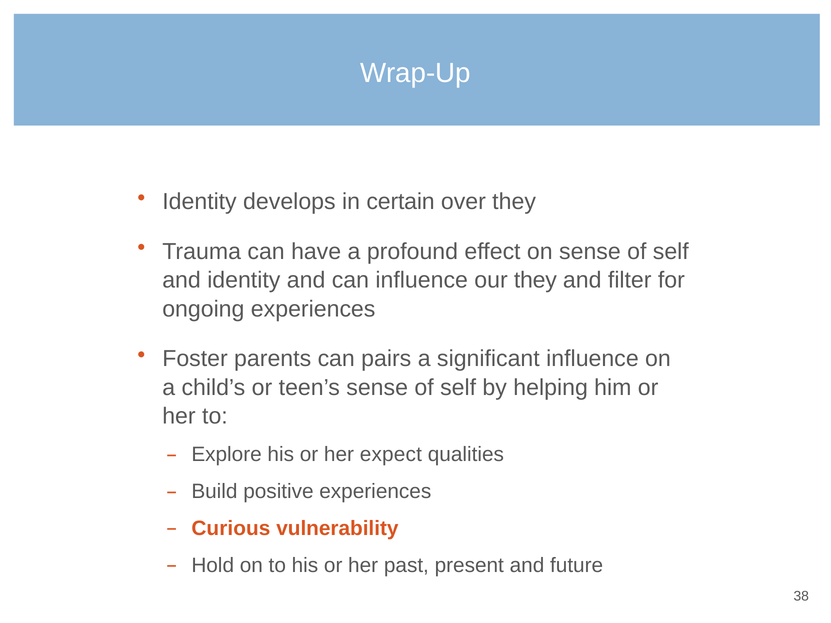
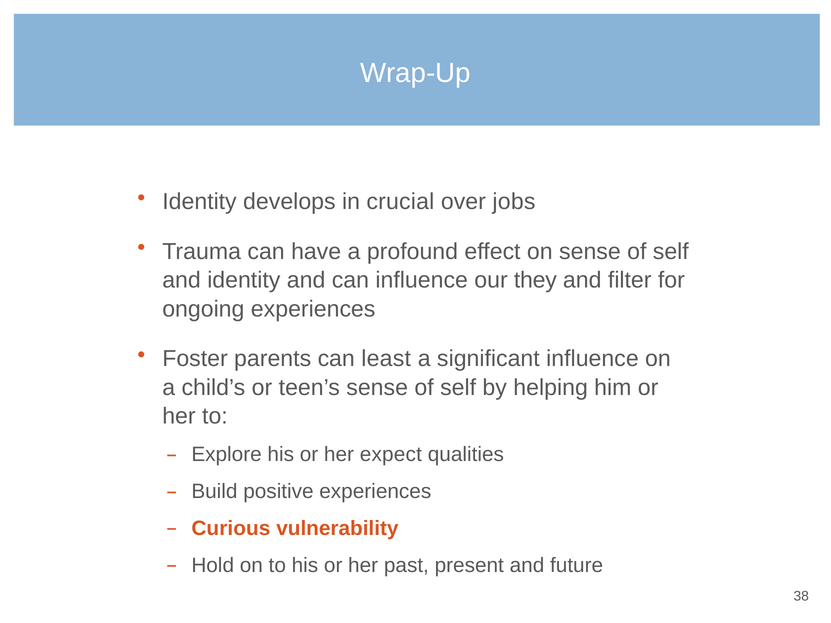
certain: certain -> crucial (400, 202)
over they: they -> jobs (514, 202)
pairs: pairs -> least (386, 359)
